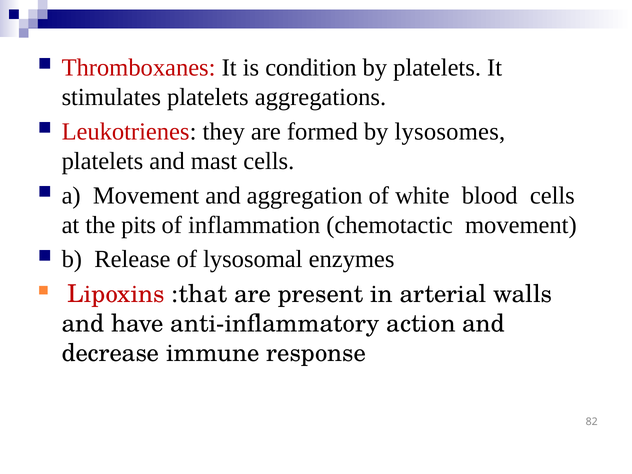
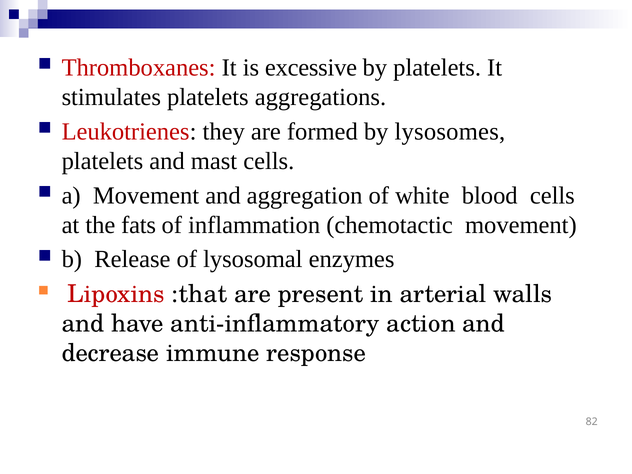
condition: condition -> excessive (311, 68)
pits: pits -> fats (139, 225)
